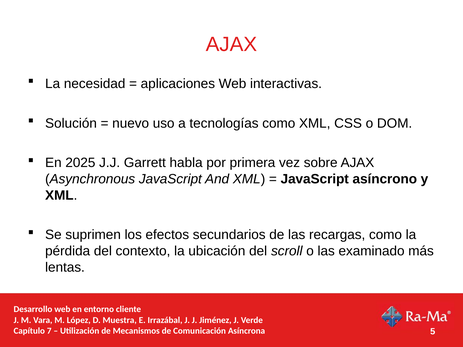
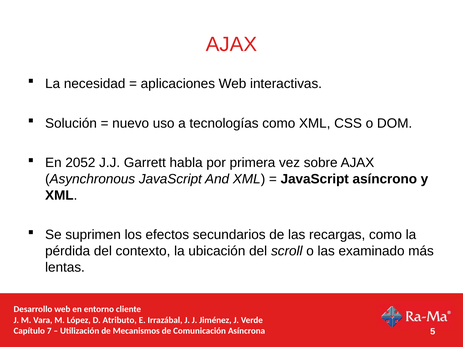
2025: 2025 -> 2052 (80, 163)
Muestra: Muestra -> Atributo (120, 320)
